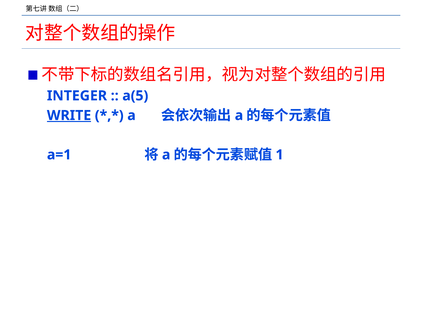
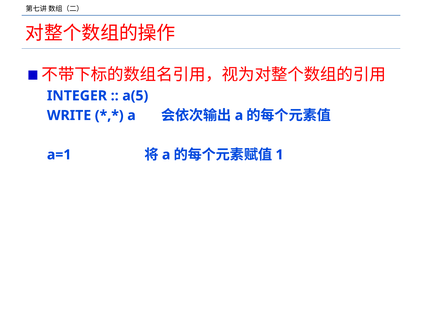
WRITE underline: present -> none (69, 116)
